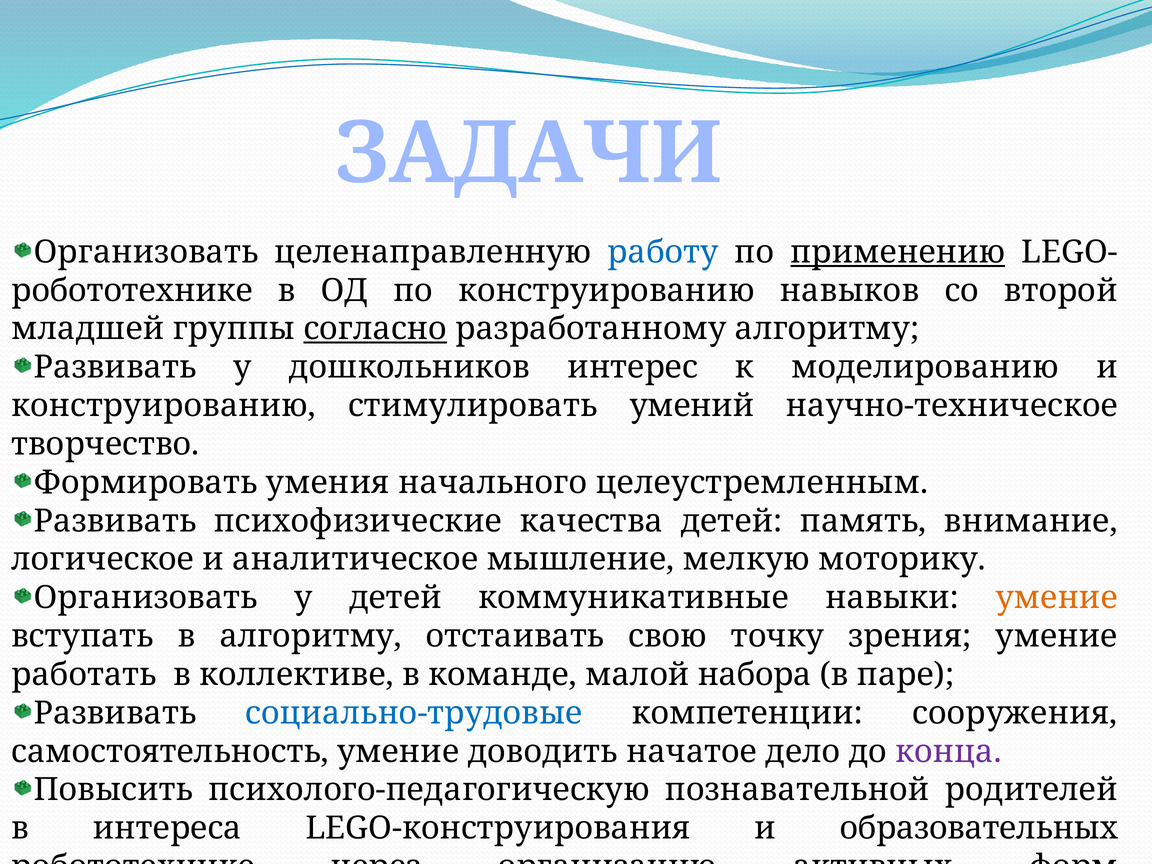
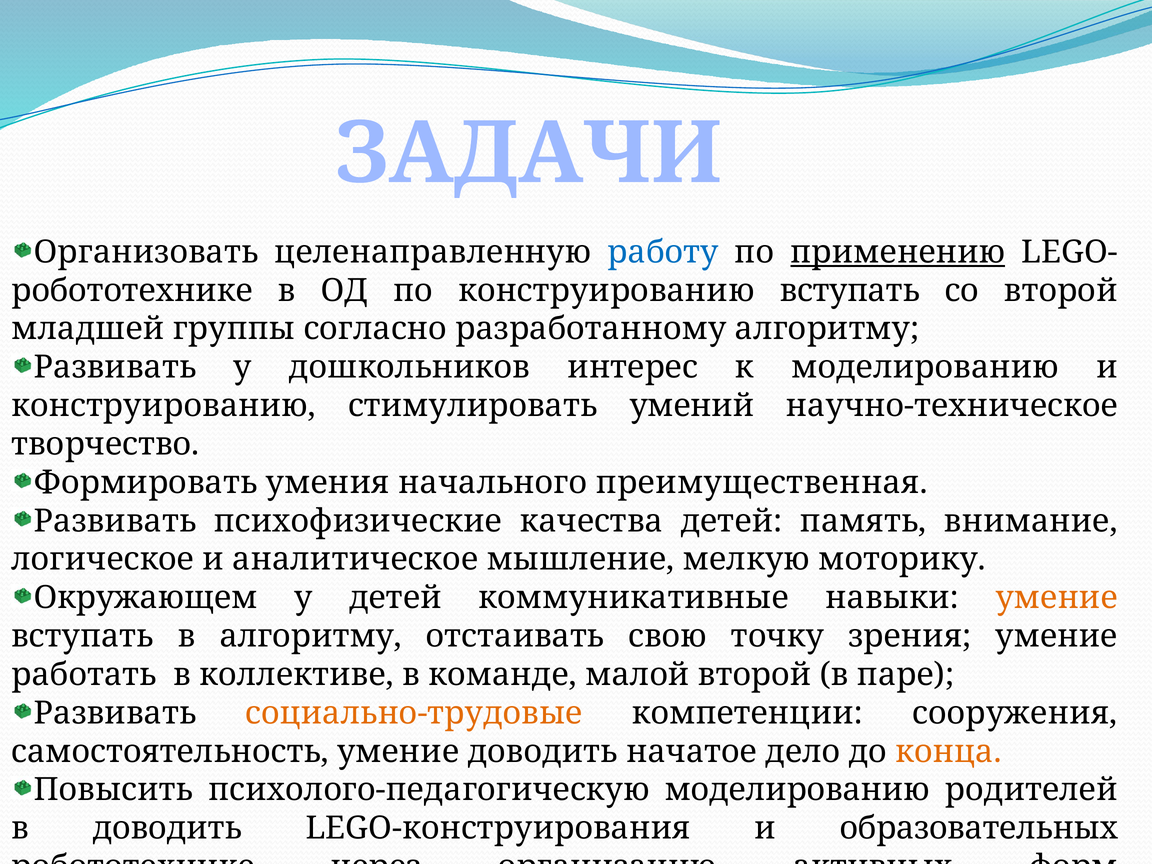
конструированию навыков: навыков -> вступать (850, 290)
согласно underline: present -> none (375, 329)
целеустремленным: целеустремленным -> преимущественная (762, 483)
Организовать: Организовать -> Окружающем (146, 598)
малой набора: набора -> второй (755, 675)
социально-трудовые colour: blue -> orange (414, 713)
конца colour: purple -> orange (949, 751)
психолого-педагогическую познавательной: познавательной -> моделированию (797, 790)
в интереса: интереса -> доводить (167, 828)
